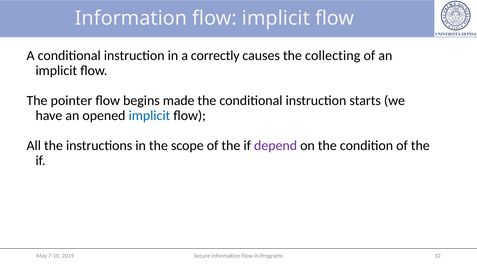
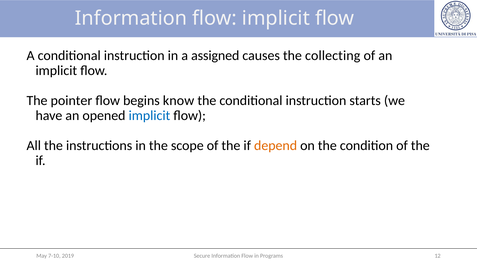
correctly: correctly -> assigned (215, 56)
made: made -> know (179, 101)
depend colour: purple -> orange (276, 146)
